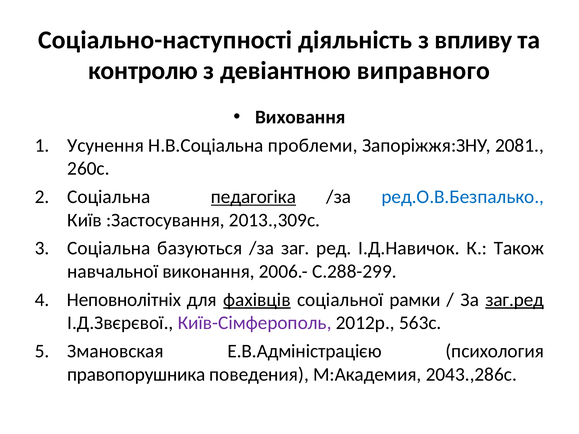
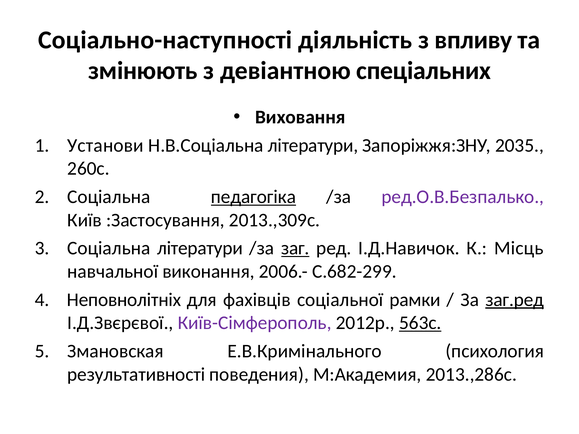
контролю: контролю -> змінюють (143, 71)
виправного: виправного -> спеціальних (424, 71)
Усунення: Усунення -> Установи (106, 145)
Н.В.Соціальна проблеми: проблеми -> літератури (313, 145)
2081: 2081 -> 2035 (519, 145)
ред.О.В.Безпалько colour: blue -> purple (463, 197)
Соціальна базуються: базуються -> літератури (200, 248)
заг underline: none -> present (295, 248)
Також: Також -> Місць (519, 248)
С.288-299: С.288-299 -> С.682-299 (354, 272)
фахівців underline: present -> none (257, 300)
563с underline: none -> present (420, 323)
Е.В.Адміністрацією: Е.В.Адміністрацією -> Е.В.Кримінального (305, 351)
правопорушника: правопорушника -> результативності (136, 375)
2043.,286с: 2043.,286с -> 2013.,286с (471, 375)
